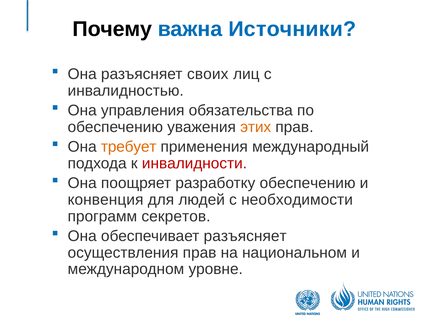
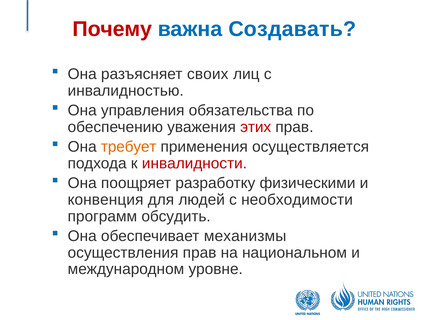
Почему colour: black -> red (112, 29)
Источники: Источники -> Создавать (292, 29)
этих colour: orange -> red (256, 127)
международный: международный -> осуществляется (311, 147)
разработку обеспечению: обеспечению -> физическими (308, 183)
секретов: секретов -> обсудить (176, 216)
обеспечивает разъясняет: разъясняет -> механизмы (245, 236)
